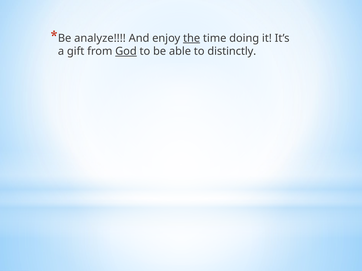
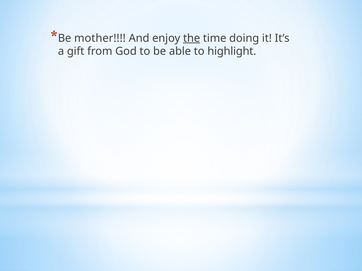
analyze: analyze -> mother (100, 38)
God underline: present -> none (126, 51)
distinctly: distinctly -> highlight (232, 51)
